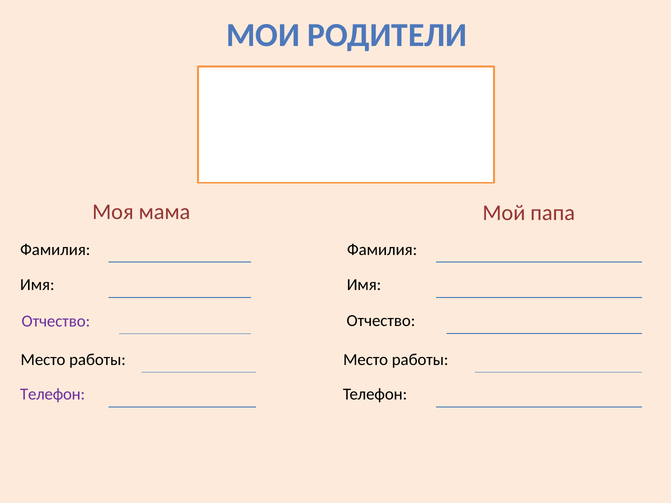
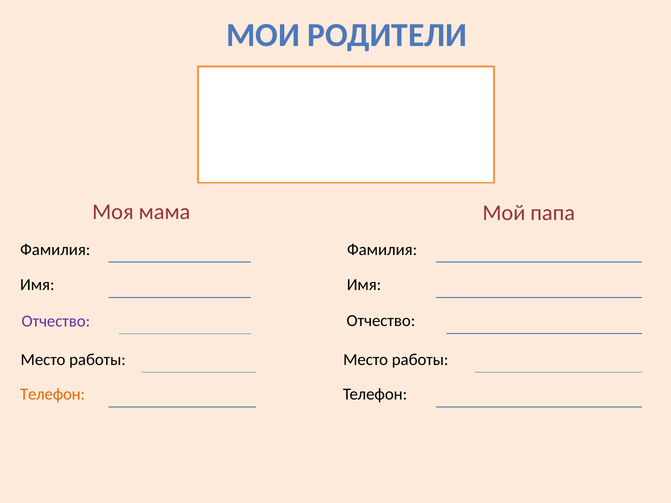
Телефон colour: purple -> orange (53, 395)
